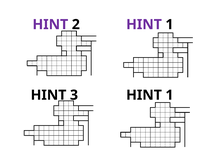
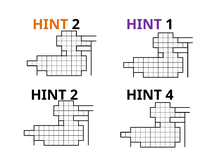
HINT colour: purple -> orange (50, 24)
3: 3 -> 2 (74, 95)
1: 1 -> 4 (169, 95)
